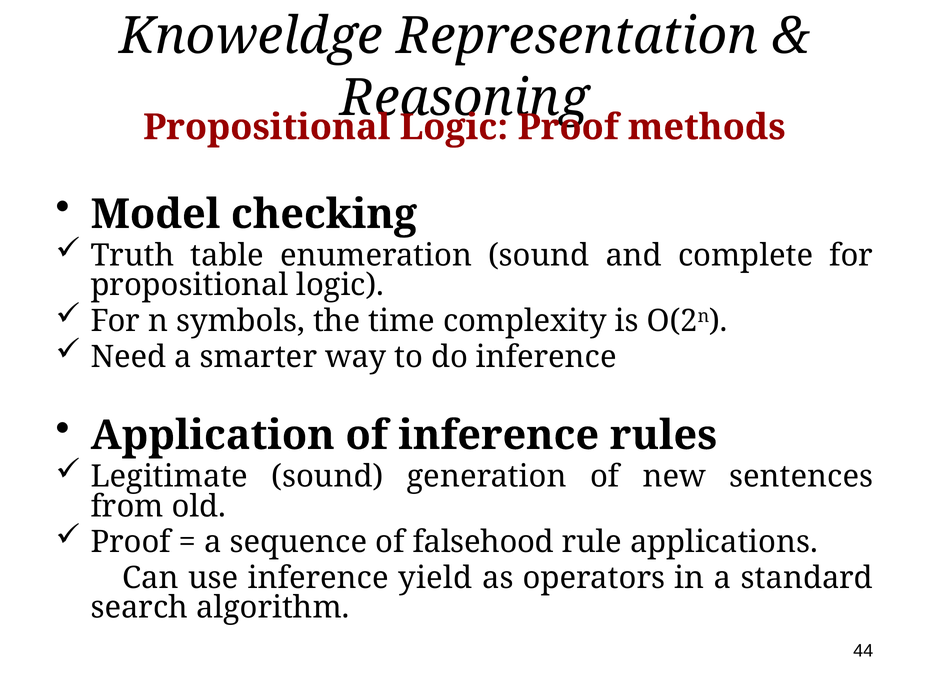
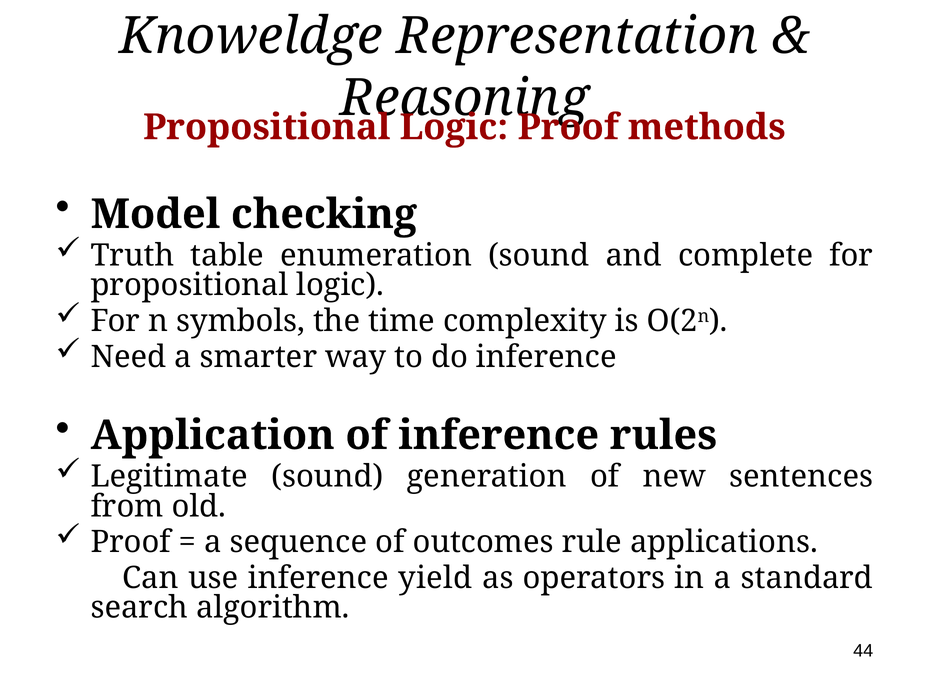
falsehood: falsehood -> outcomes (483, 543)
